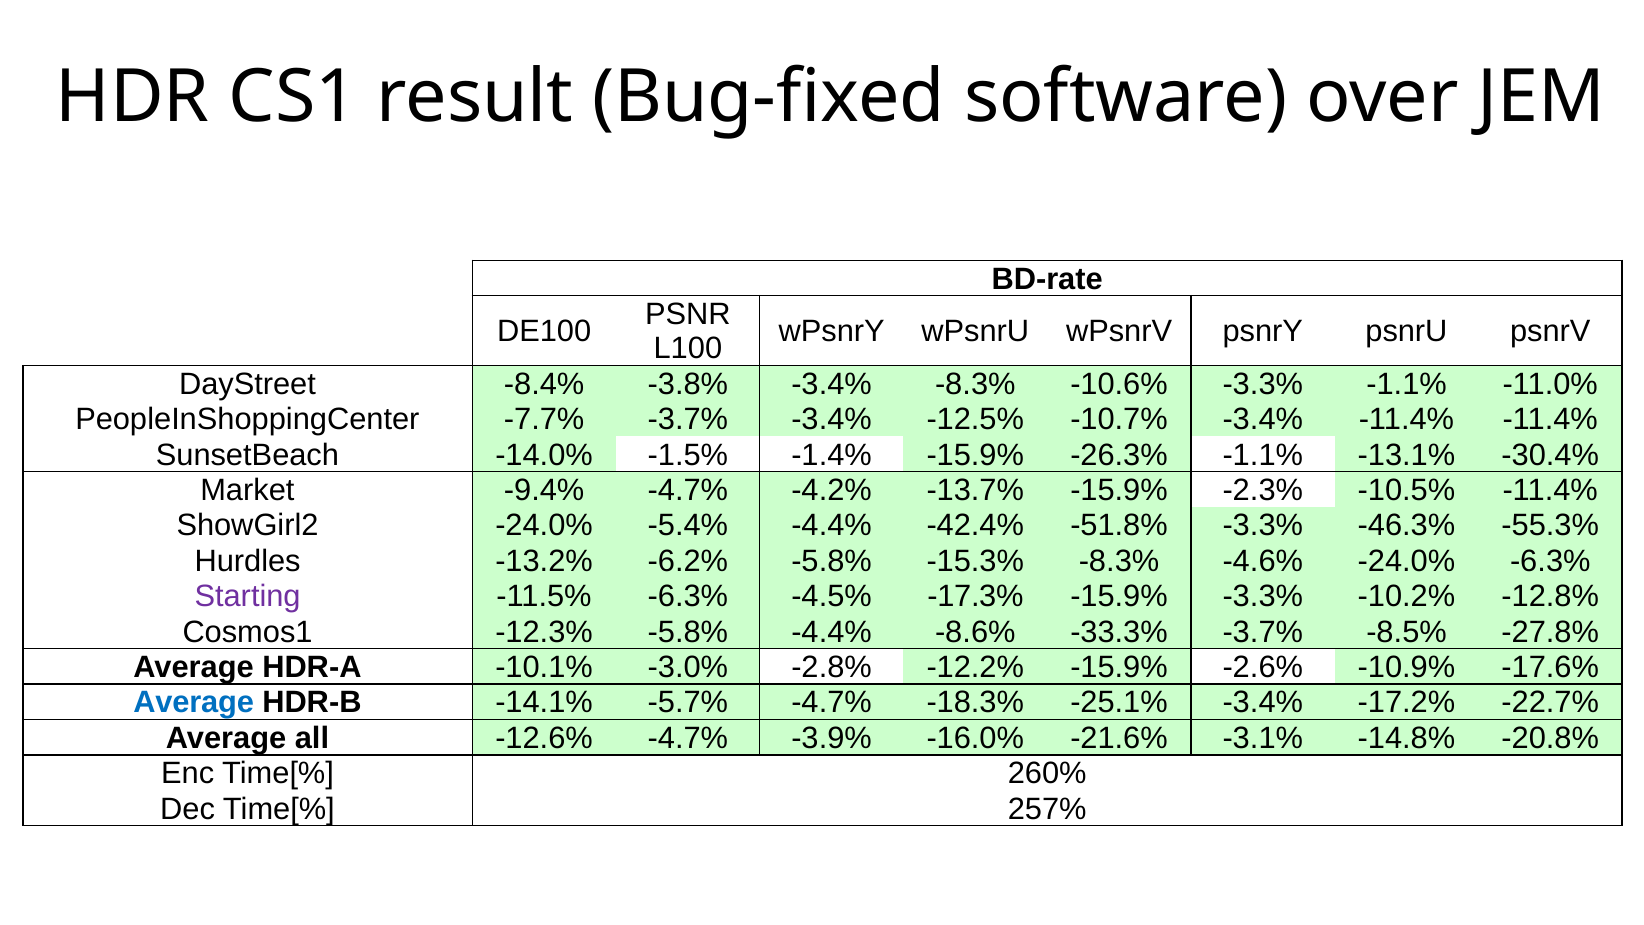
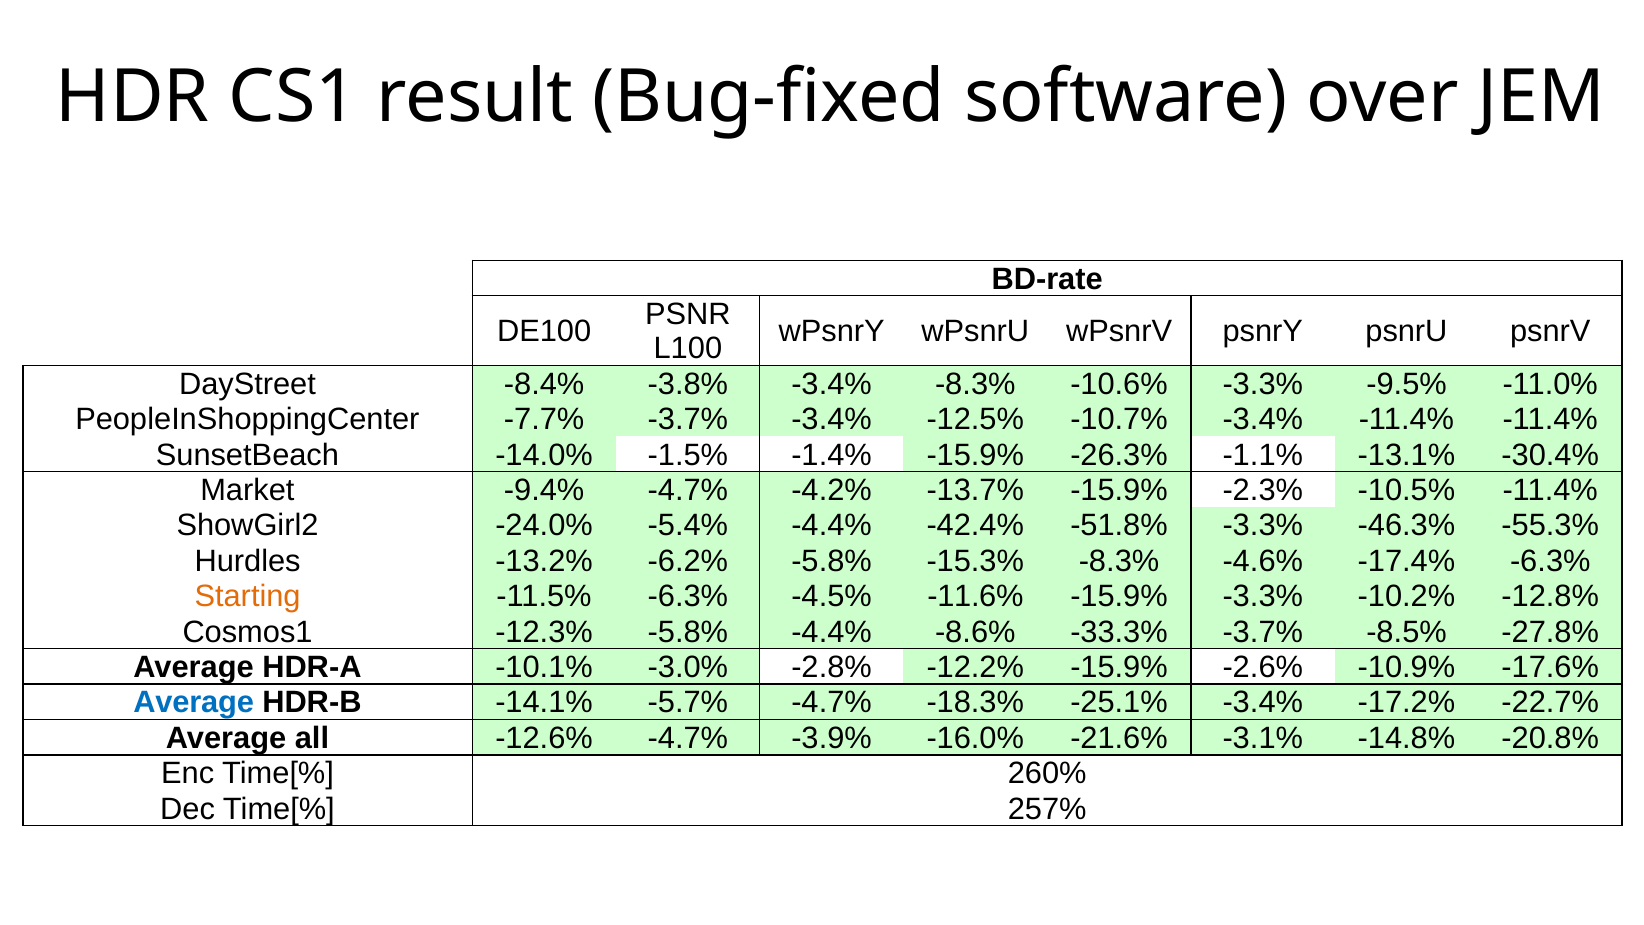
-3.3% -1.1%: -1.1% -> -9.5% (1407, 384)
-4.6% -24.0%: -24.0% -> -17.4% (1406, 561)
Starting colour: purple -> orange (248, 596)
-17.3%: -17.3% -> -11.6% (975, 596)
